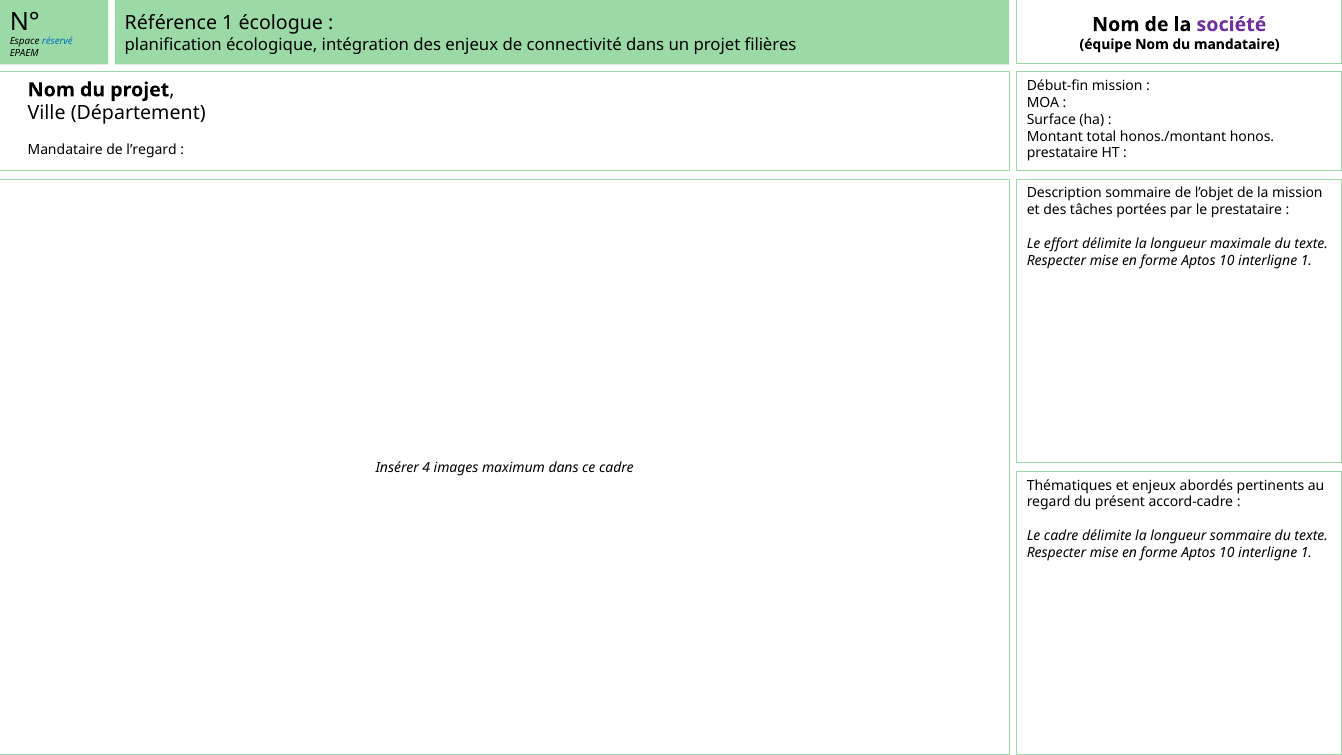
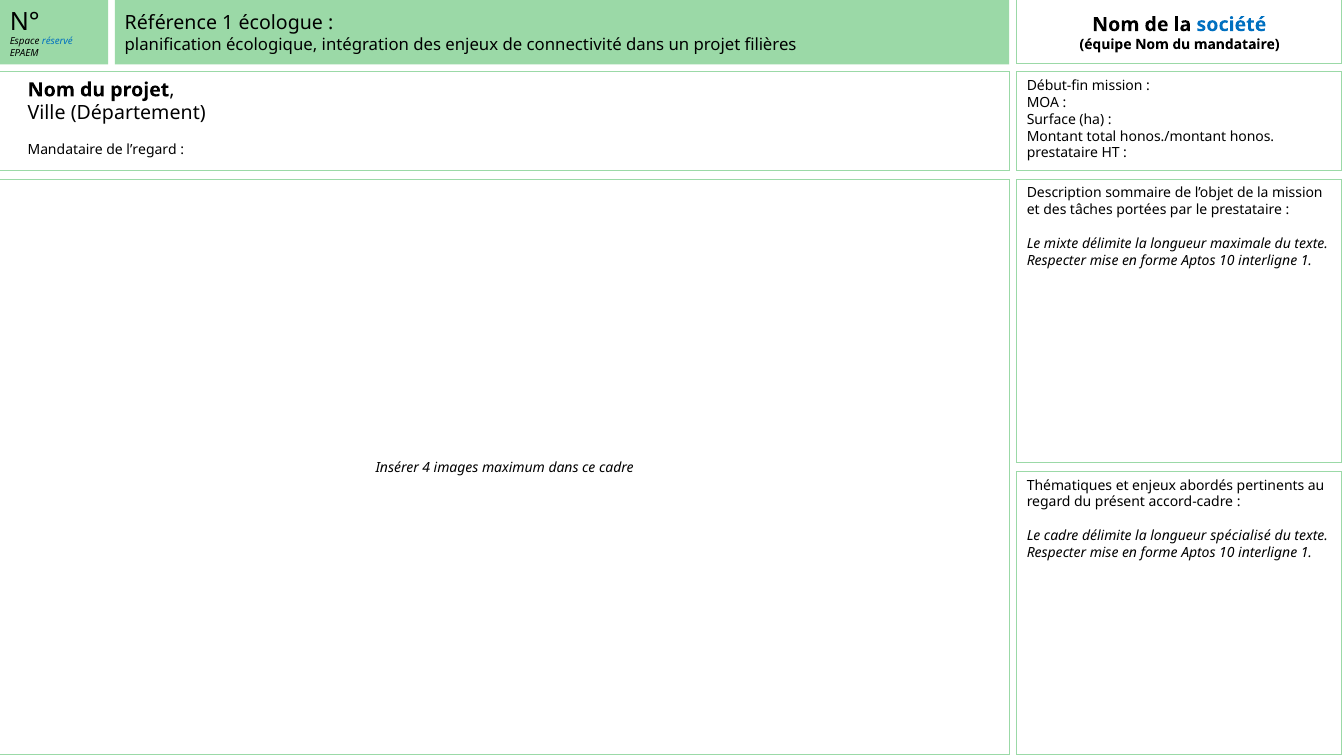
société colour: purple -> blue (1231, 25)
effort: effort -> mixte (1061, 244)
longueur sommaire: sommaire -> spécialisé (1241, 536)
